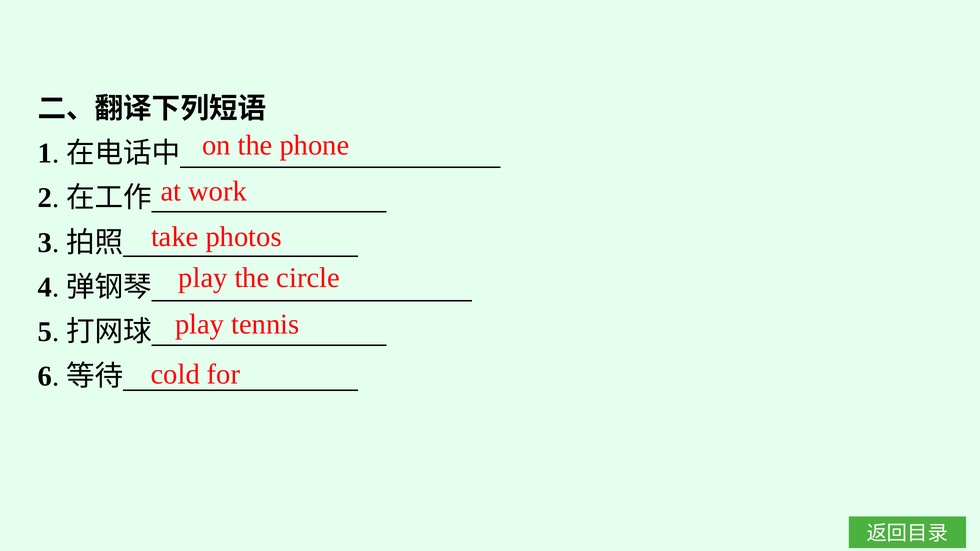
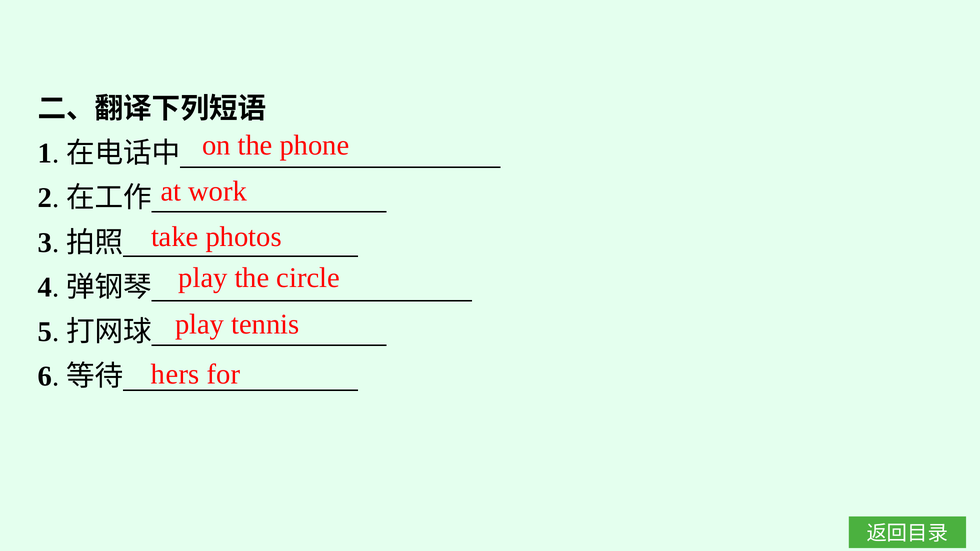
cold: cold -> hers (175, 374)
